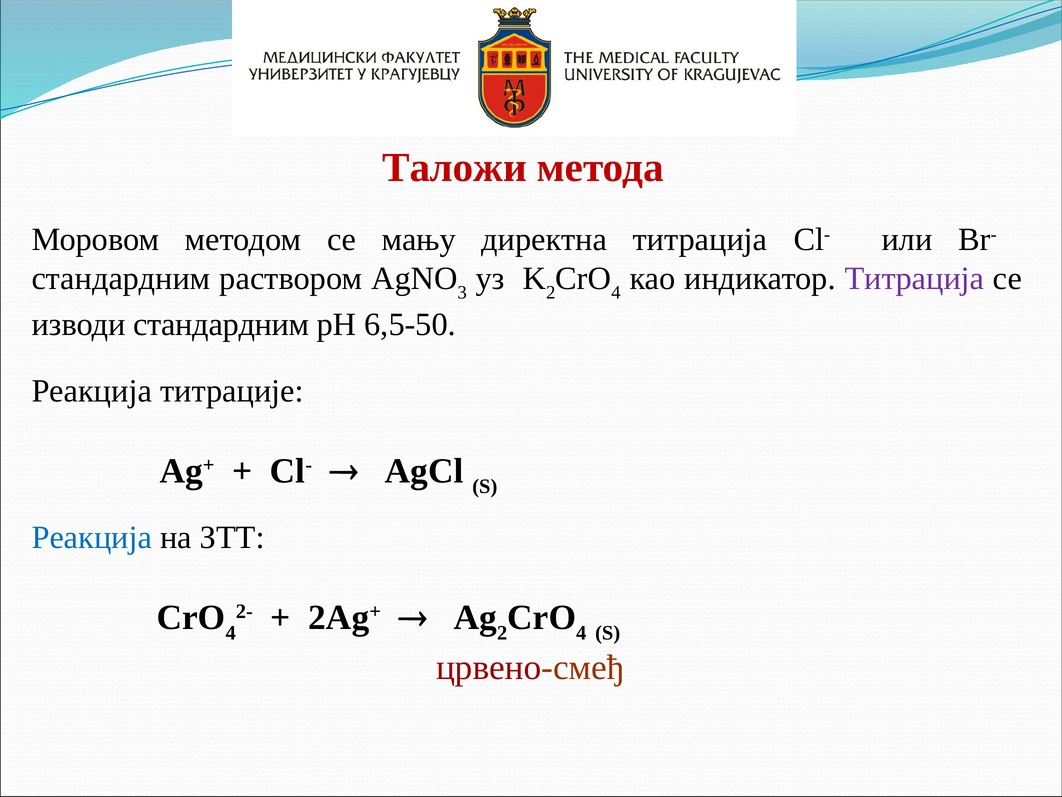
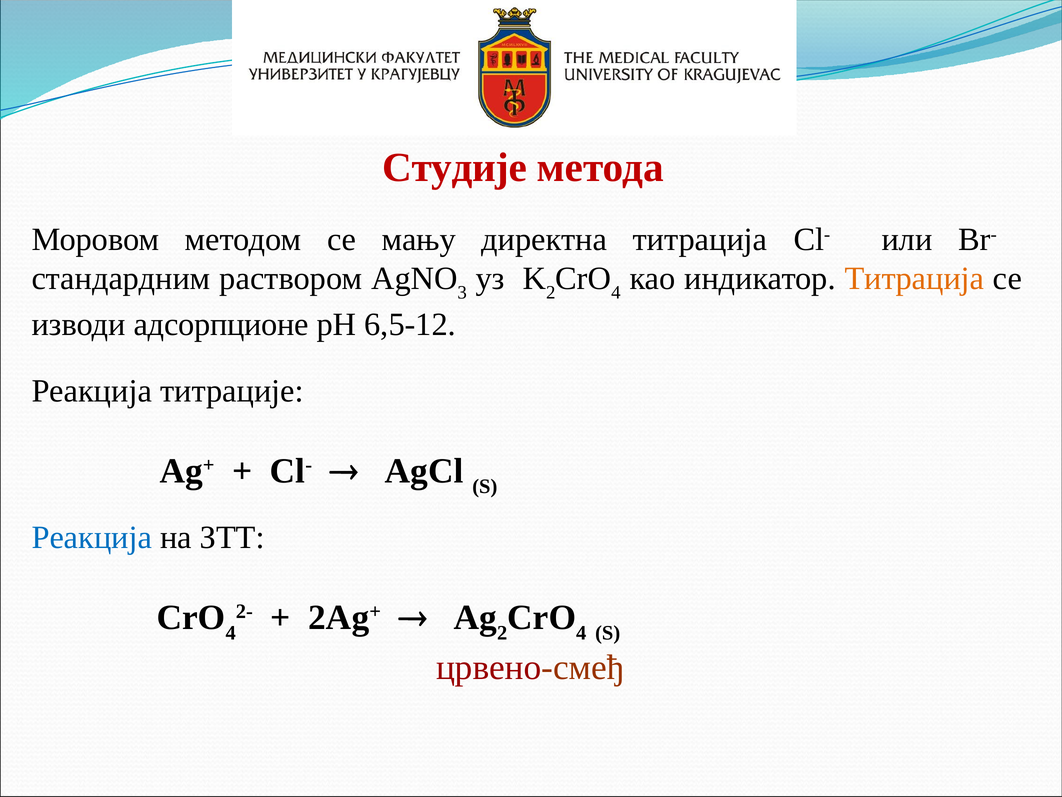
Таложи: Таложи -> Студије (455, 168)
Титрација colour: purple -> orange (914, 278)
изводи стандардним: стандардним -> адсорпционе (221, 324)
6,5-50: 6,5-50 -> 6,5-12 (410, 324)
